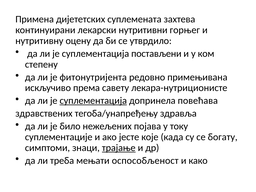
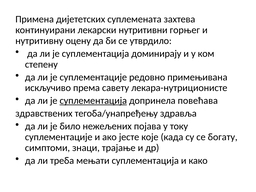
постављени: постављени -> доминирају (156, 54)
је фитонутријента: фитонутријента -> суплементације (93, 77)
трајање underline: present -> none (119, 148)
мењати оспособљеност: оспособљеност -> суплементација (145, 161)
